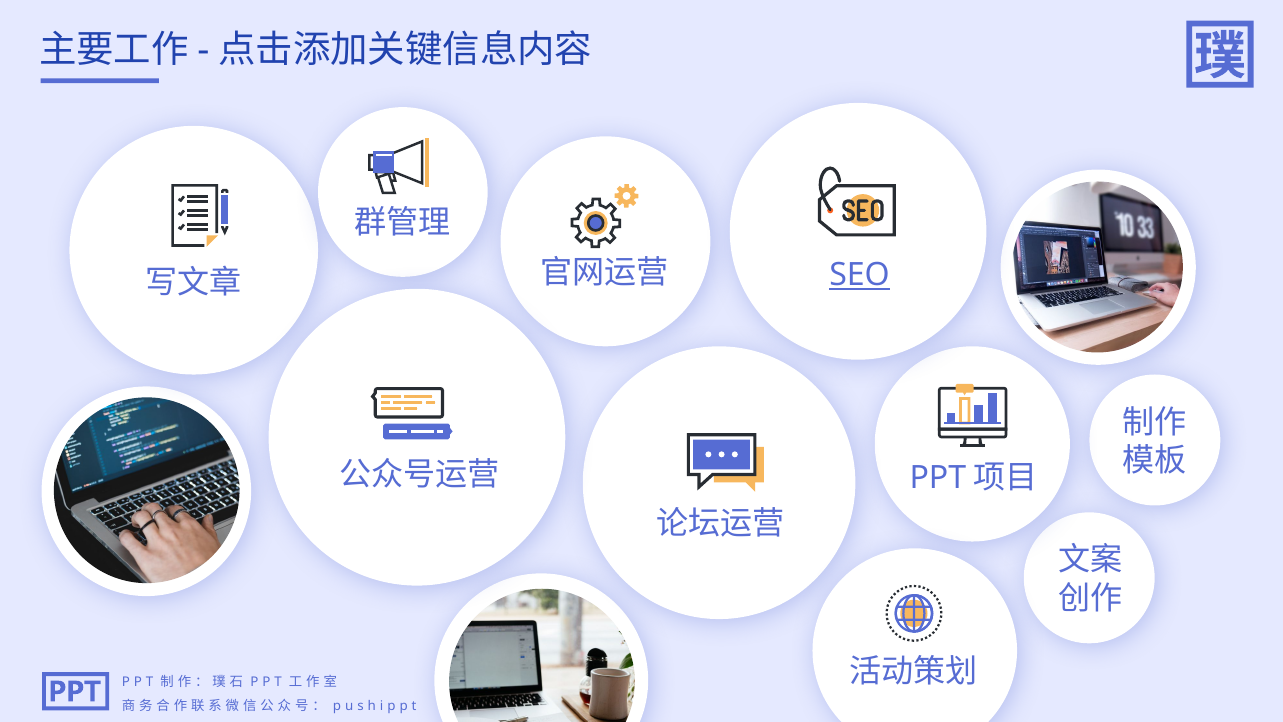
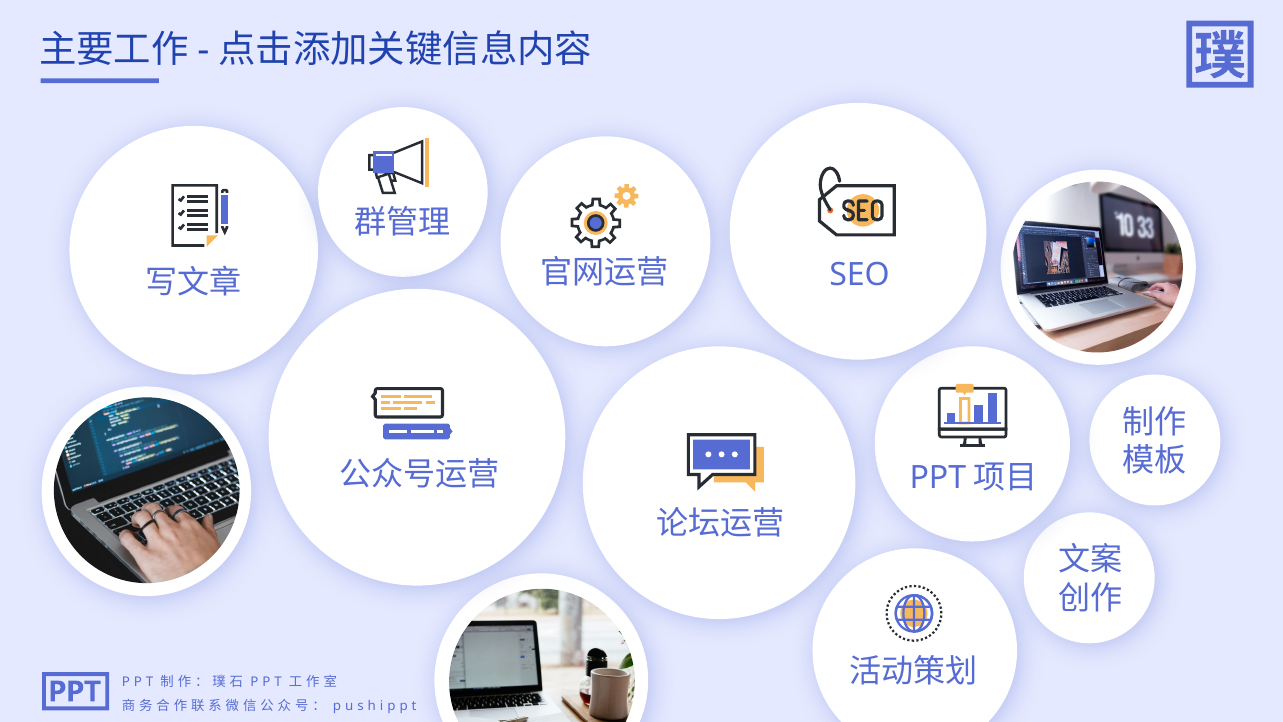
SEO underline: present -> none (860, 275)
